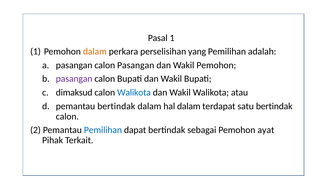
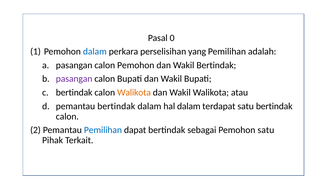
Pasal 1: 1 -> 0 (172, 38)
dalam colour: orange -> blue (95, 52)
calon Pasangan: Pasangan -> Pemohon (136, 65)
Wakil Pemohon: Pemohon -> Bertindak (216, 65)
dimaksud: dimaksud -> bertindak (74, 92)
Walikota colour: blue -> orange (134, 92)
Pemohon ayat: ayat -> satu (266, 130)
